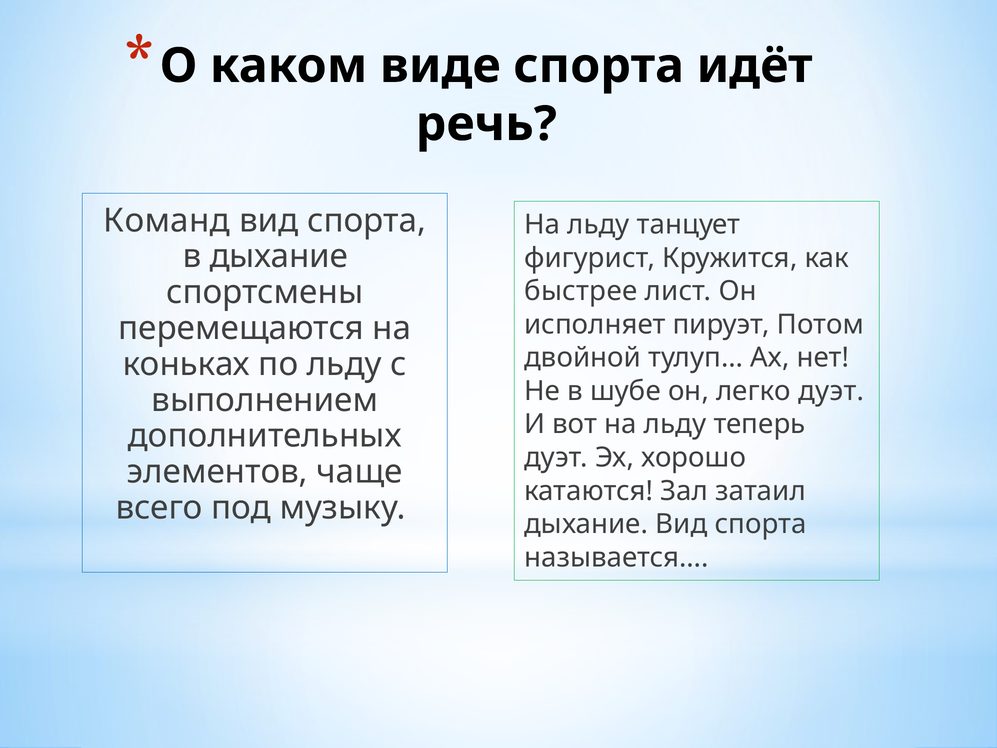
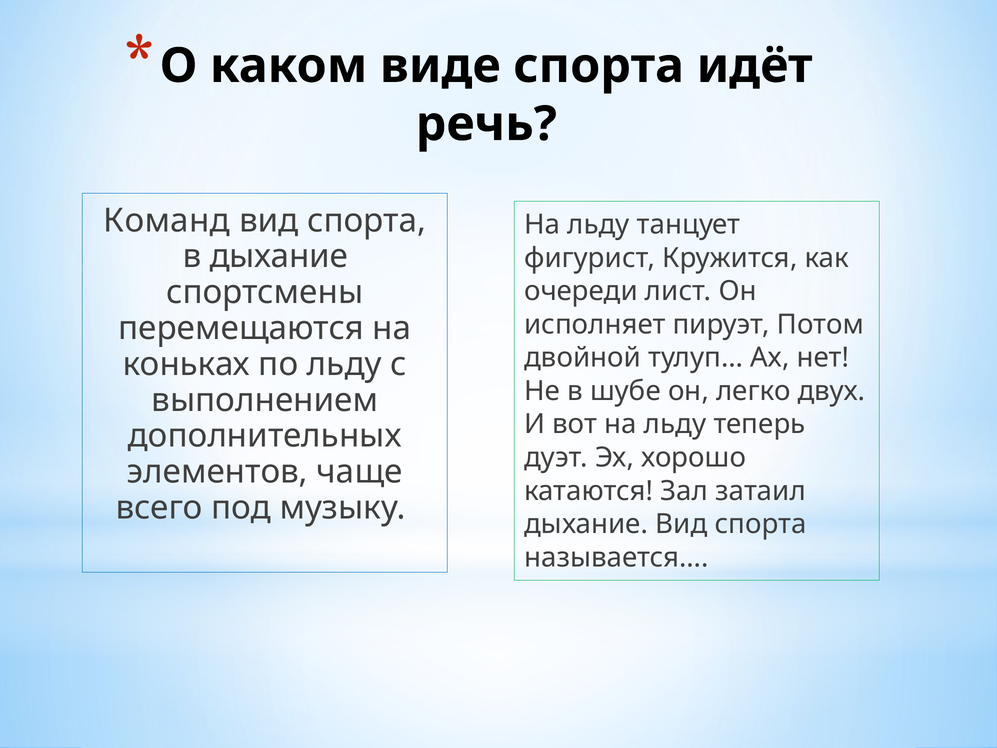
быстрее: быстрее -> очереди (581, 291)
легко дуэт: дуэт -> двух (832, 391)
